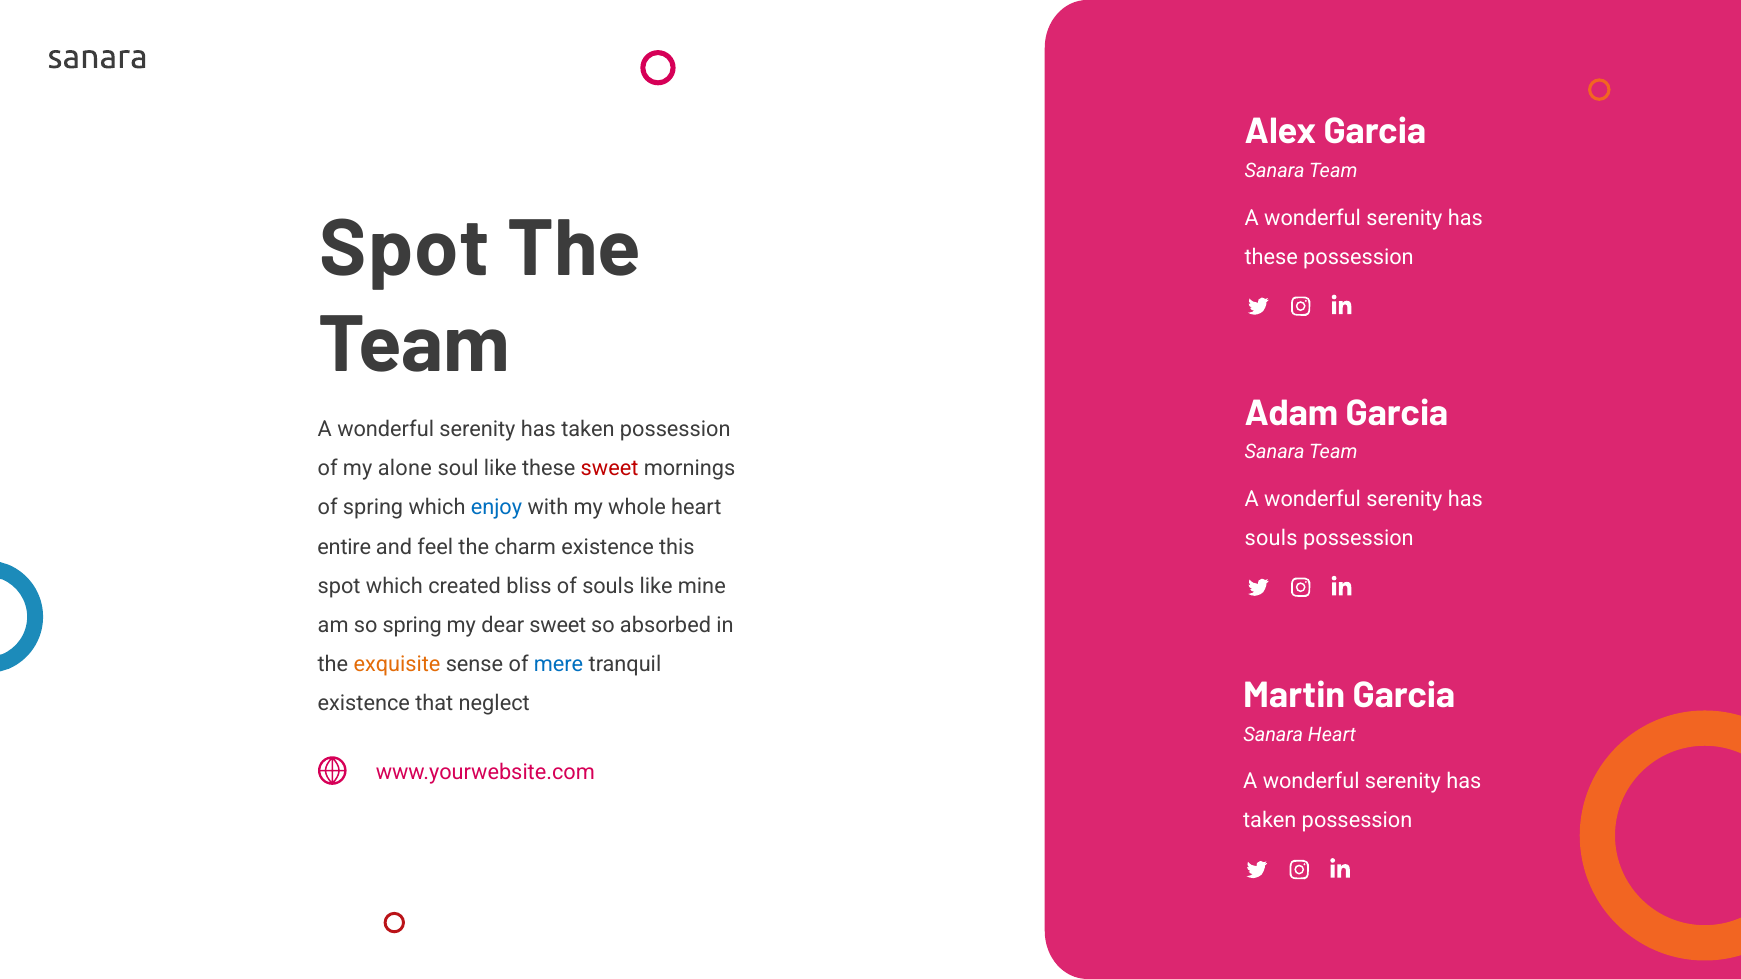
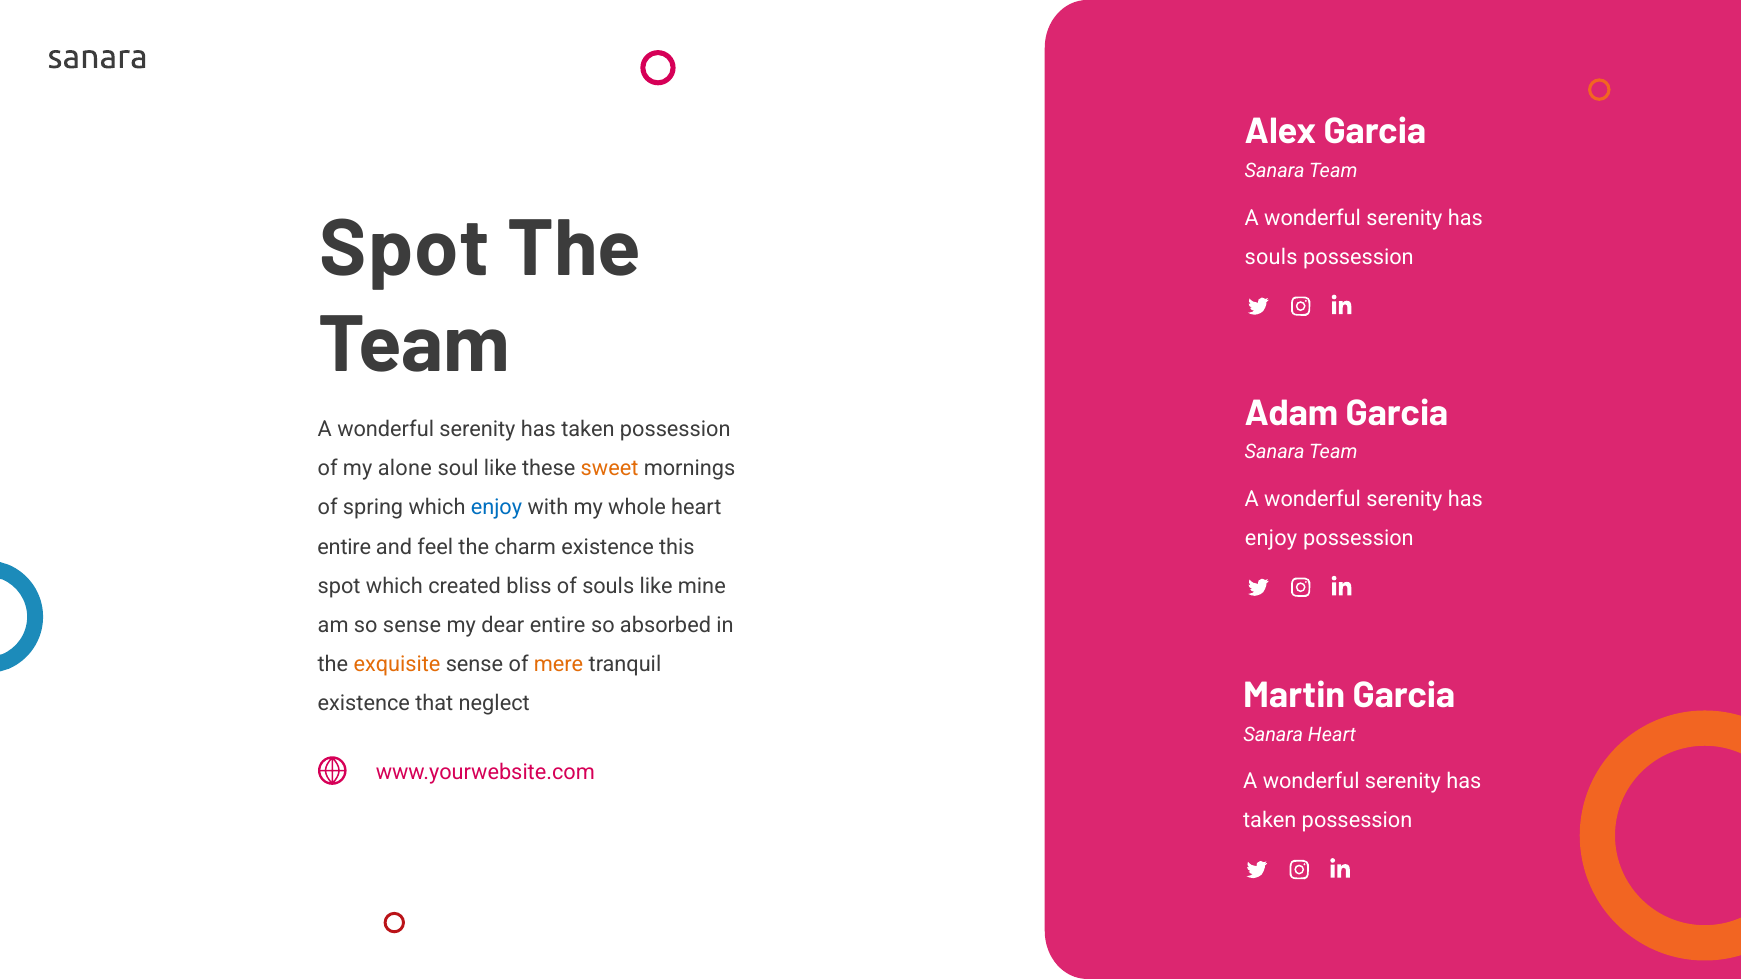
these: these -> souls (1271, 257)
sweet colour: red -> orange (610, 469)
souls: souls -> enjoy (1271, 539)
so spring: spring -> sense (412, 625)
dear sweet: sweet -> entire (558, 625)
mere colour: blue -> orange (559, 665)
